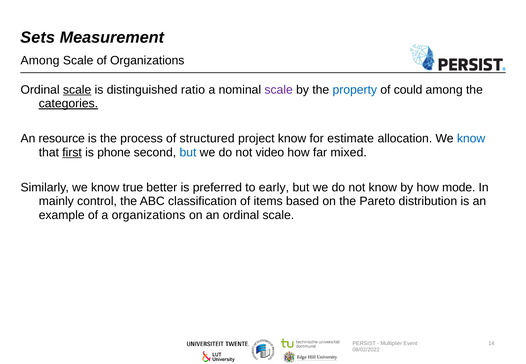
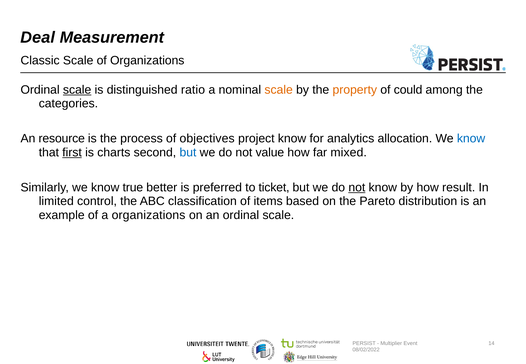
Sets: Sets -> Deal (38, 37)
Among: Among -> Classic (40, 60)
scale colour: purple -> orange (279, 90)
property colour: blue -> orange (355, 90)
categories underline: present -> none (68, 104)
structured: structured -> objectives (207, 139)
estimate: estimate -> analytics (351, 139)
phone: phone -> charts (114, 152)
video: video -> value (270, 152)
early: early -> ticket (274, 187)
not underline: none -> present (357, 187)
mode: mode -> result (459, 187)
mainly: mainly -> limited (56, 201)
